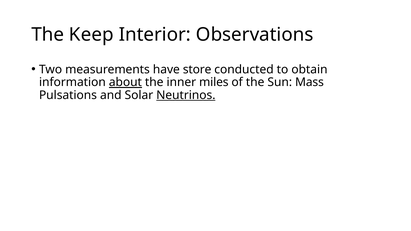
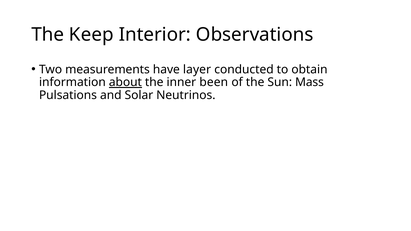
store: store -> layer (197, 69)
miles: miles -> been (214, 82)
Neutrinos underline: present -> none (186, 95)
